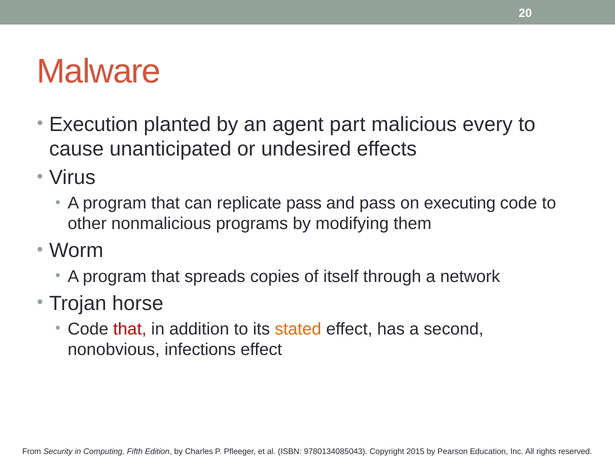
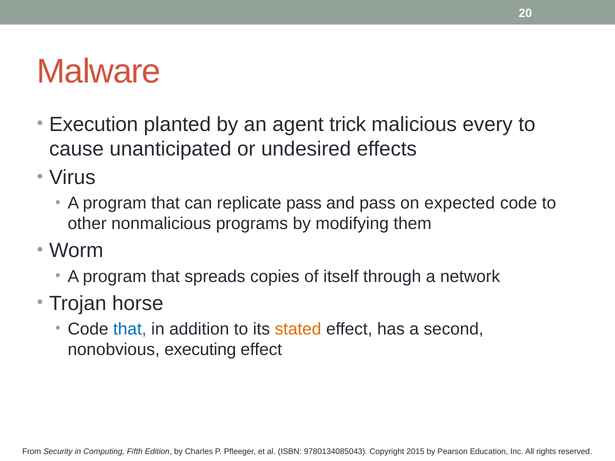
part: part -> trick (348, 124)
executing: executing -> expected (460, 203)
that colour: red -> blue (130, 329)
infections: infections -> executing (200, 350)
